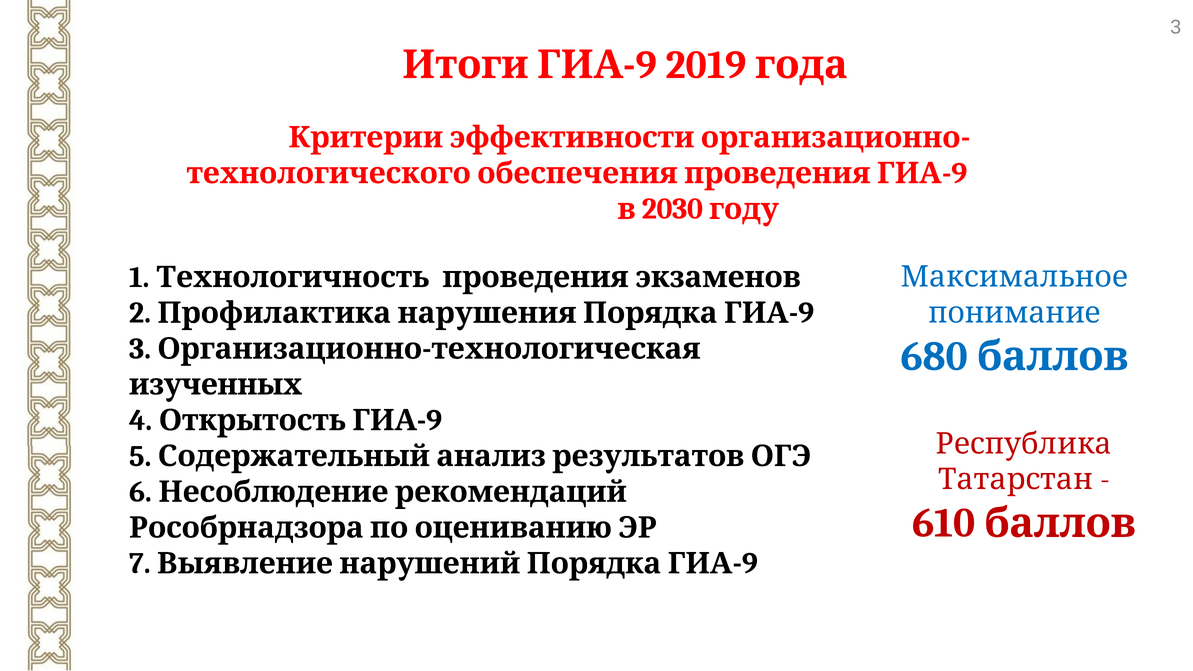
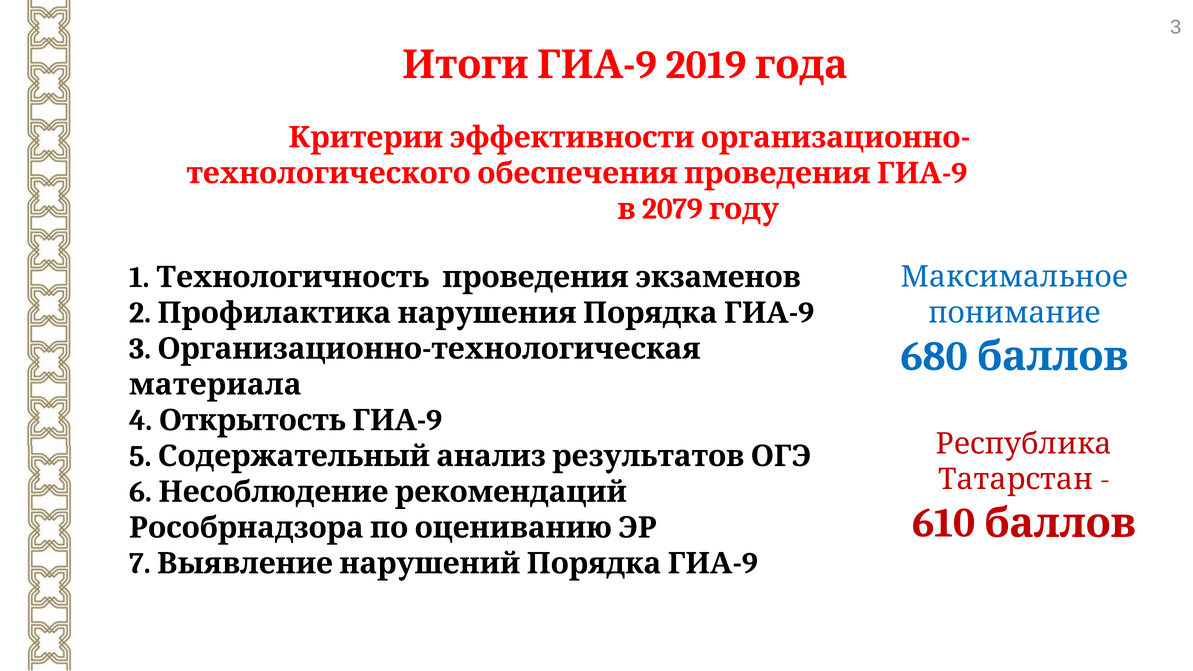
2030: 2030 -> 2079 (672, 209)
изученных: изученных -> материала (215, 385)
